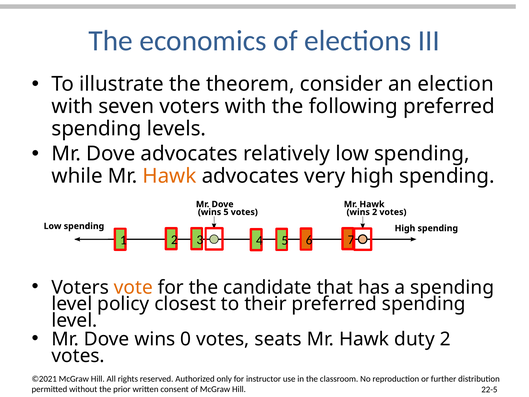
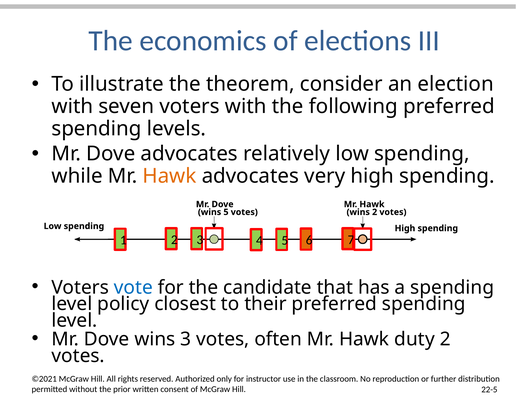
vote colour: orange -> blue (133, 287)
wins 0: 0 -> 3 (186, 339)
seats: seats -> often (278, 339)
